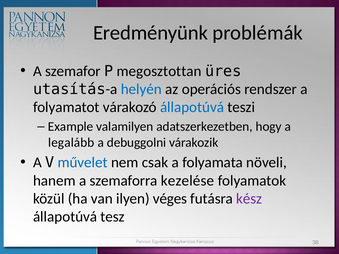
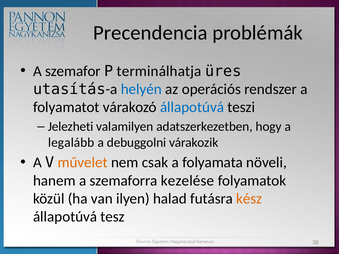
Eredményünk: Eredményünk -> Precendencia (150, 33)
megosztottan: megosztottan -> terminálhatja (159, 71)
Example: Example -> Jelezheti (71, 127)
művelet colour: blue -> orange (83, 163)
véges: véges -> halad (170, 199)
kész colour: purple -> orange (249, 199)
